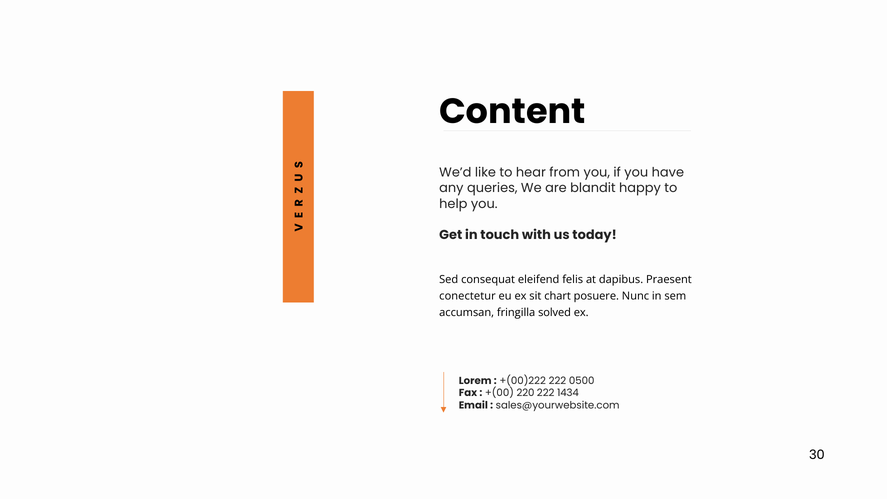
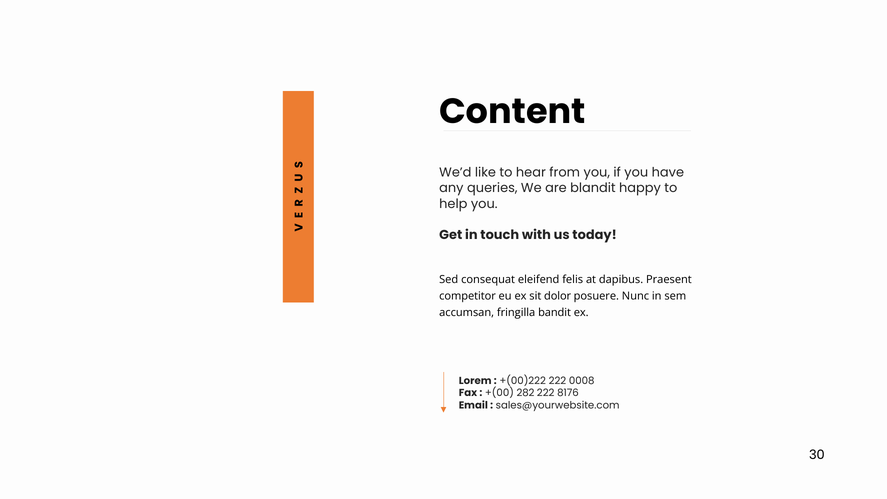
conectetur: conectetur -> competitor (468, 296)
chart: chart -> dolor (558, 296)
solved: solved -> bandit (555, 313)
0500: 0500 -> 0008 (582, 381)
220: 220 -> 282 (525, 393)
1434: 1434 -> 8176 (568, 393)
